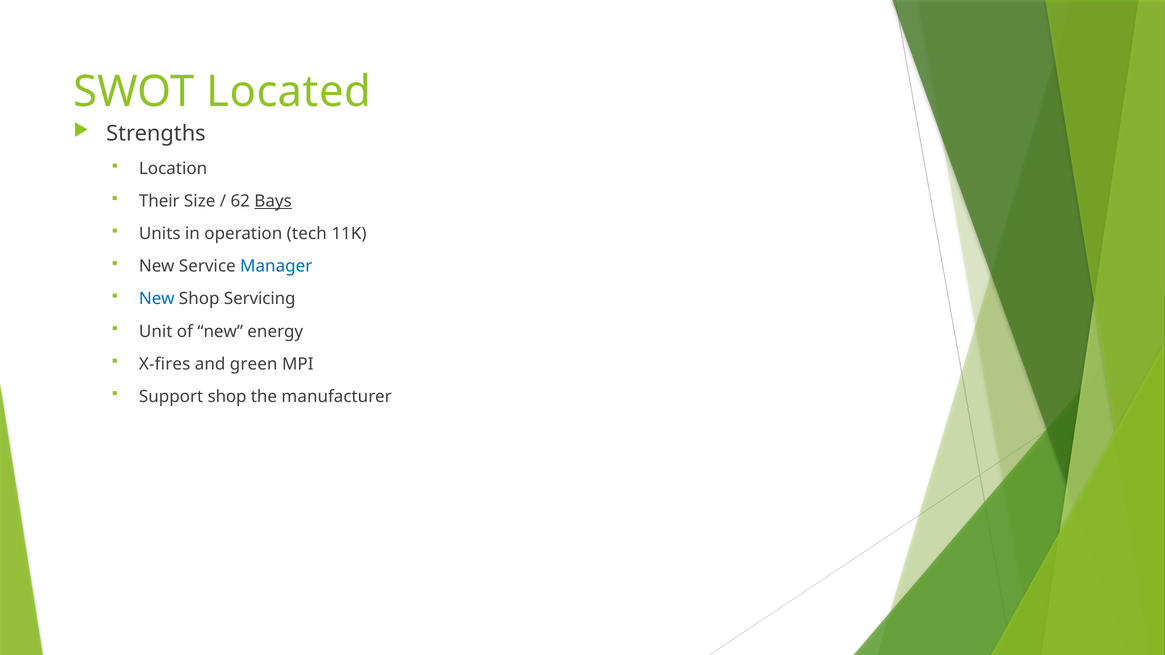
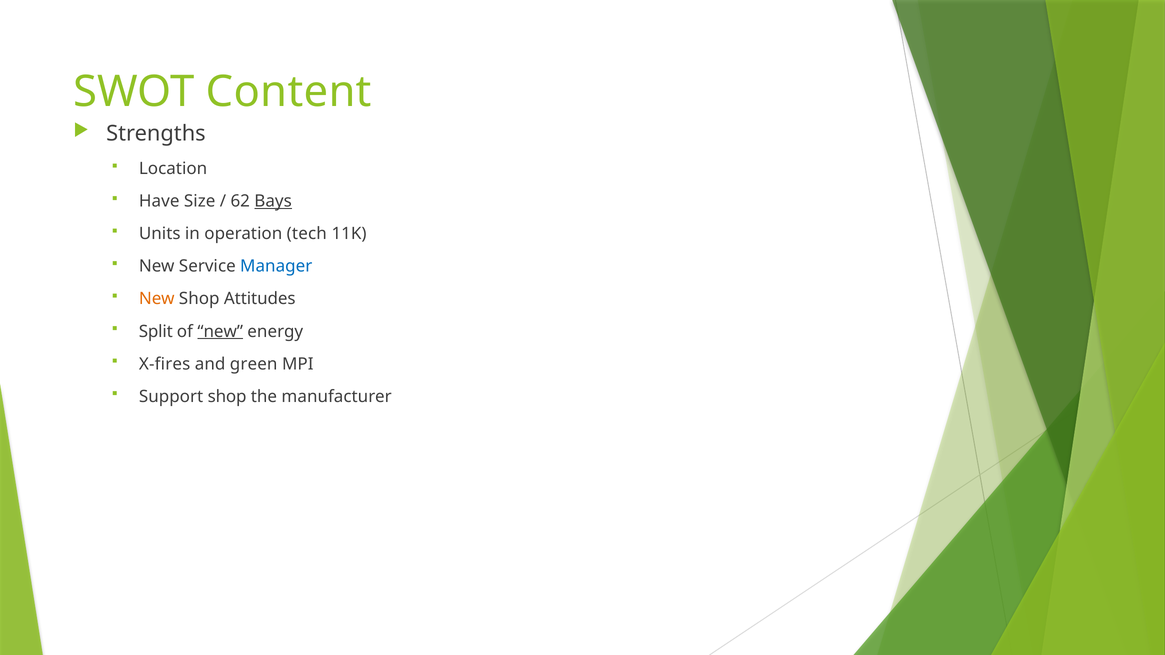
Located: Located -> Content (289, 92)
Their: Their -> Have (159, 201)
New colour: blue -> orange (157, 299)
Servicing: Servicing -> Attitudes (260, 299)
Unit: Unit -> Split (156, 332)
new underline: none -> present (220, 332)
